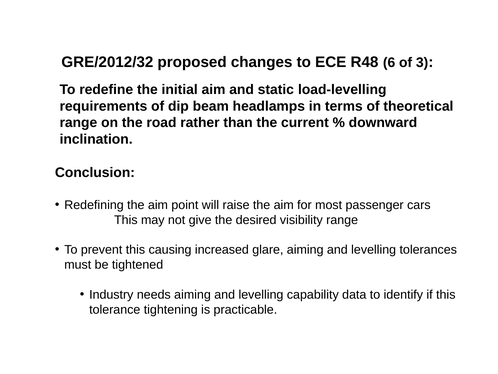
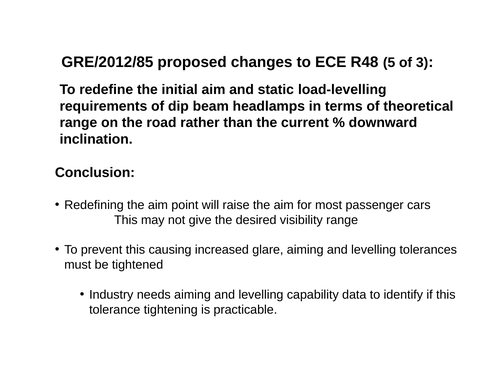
GRE/2012/32: GRE/2012/32 -> GRE/2012/85 (107, 62)
6: 6 -> 5 (389, 63)
